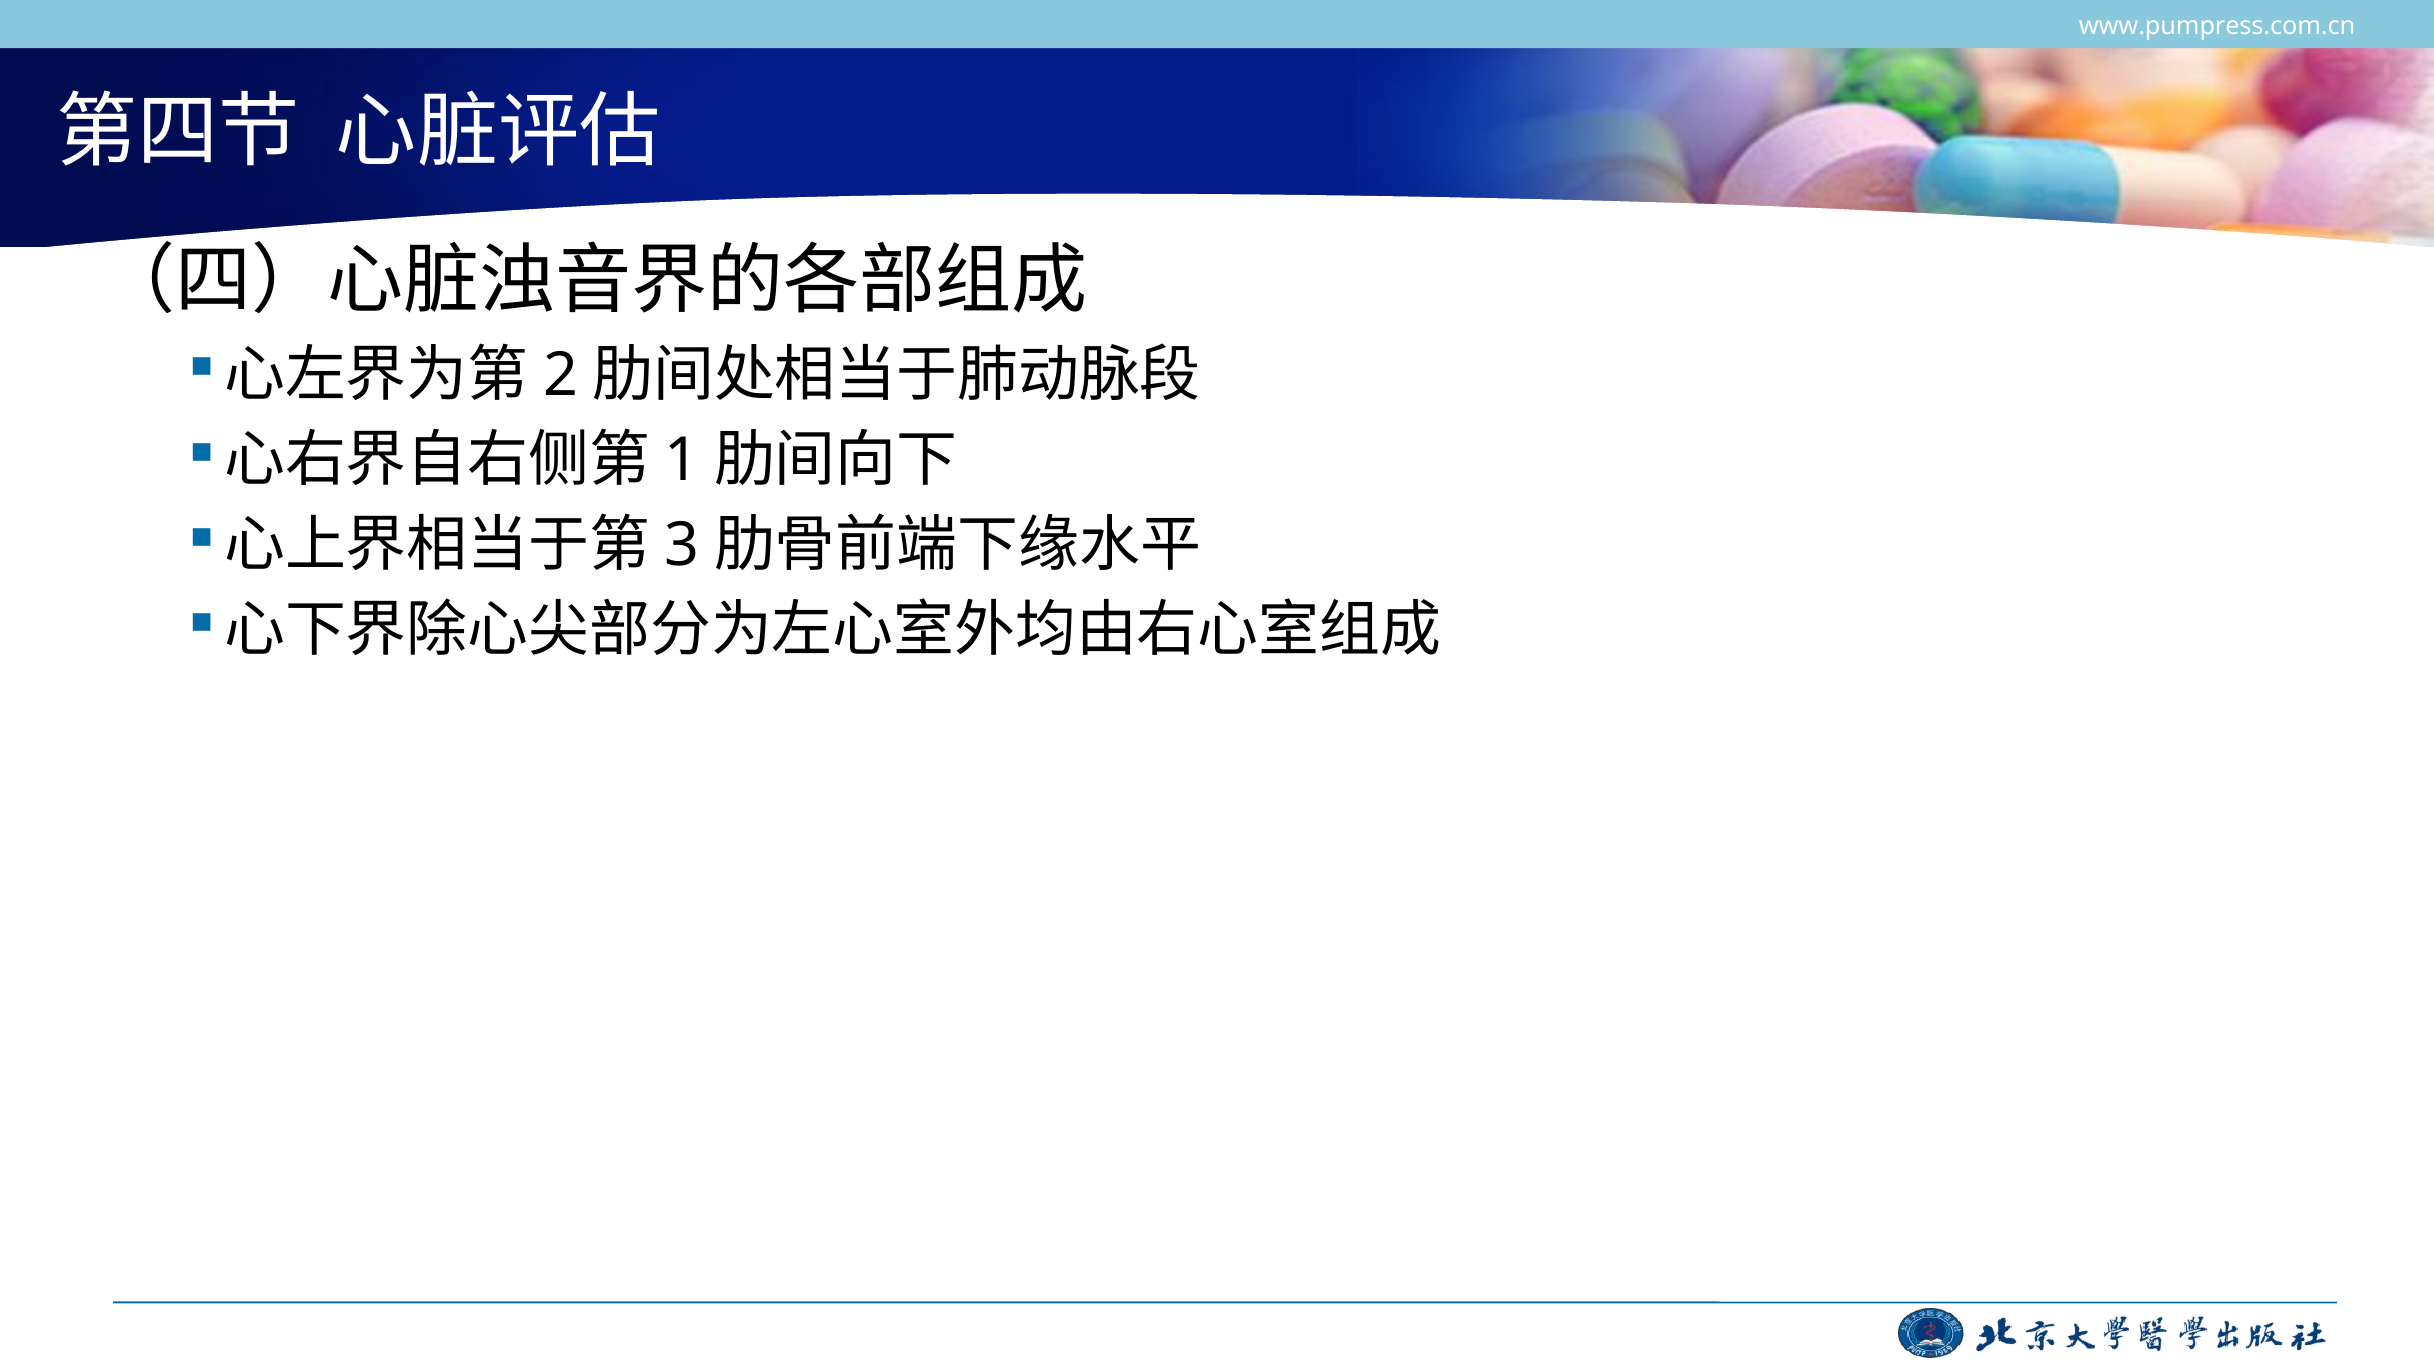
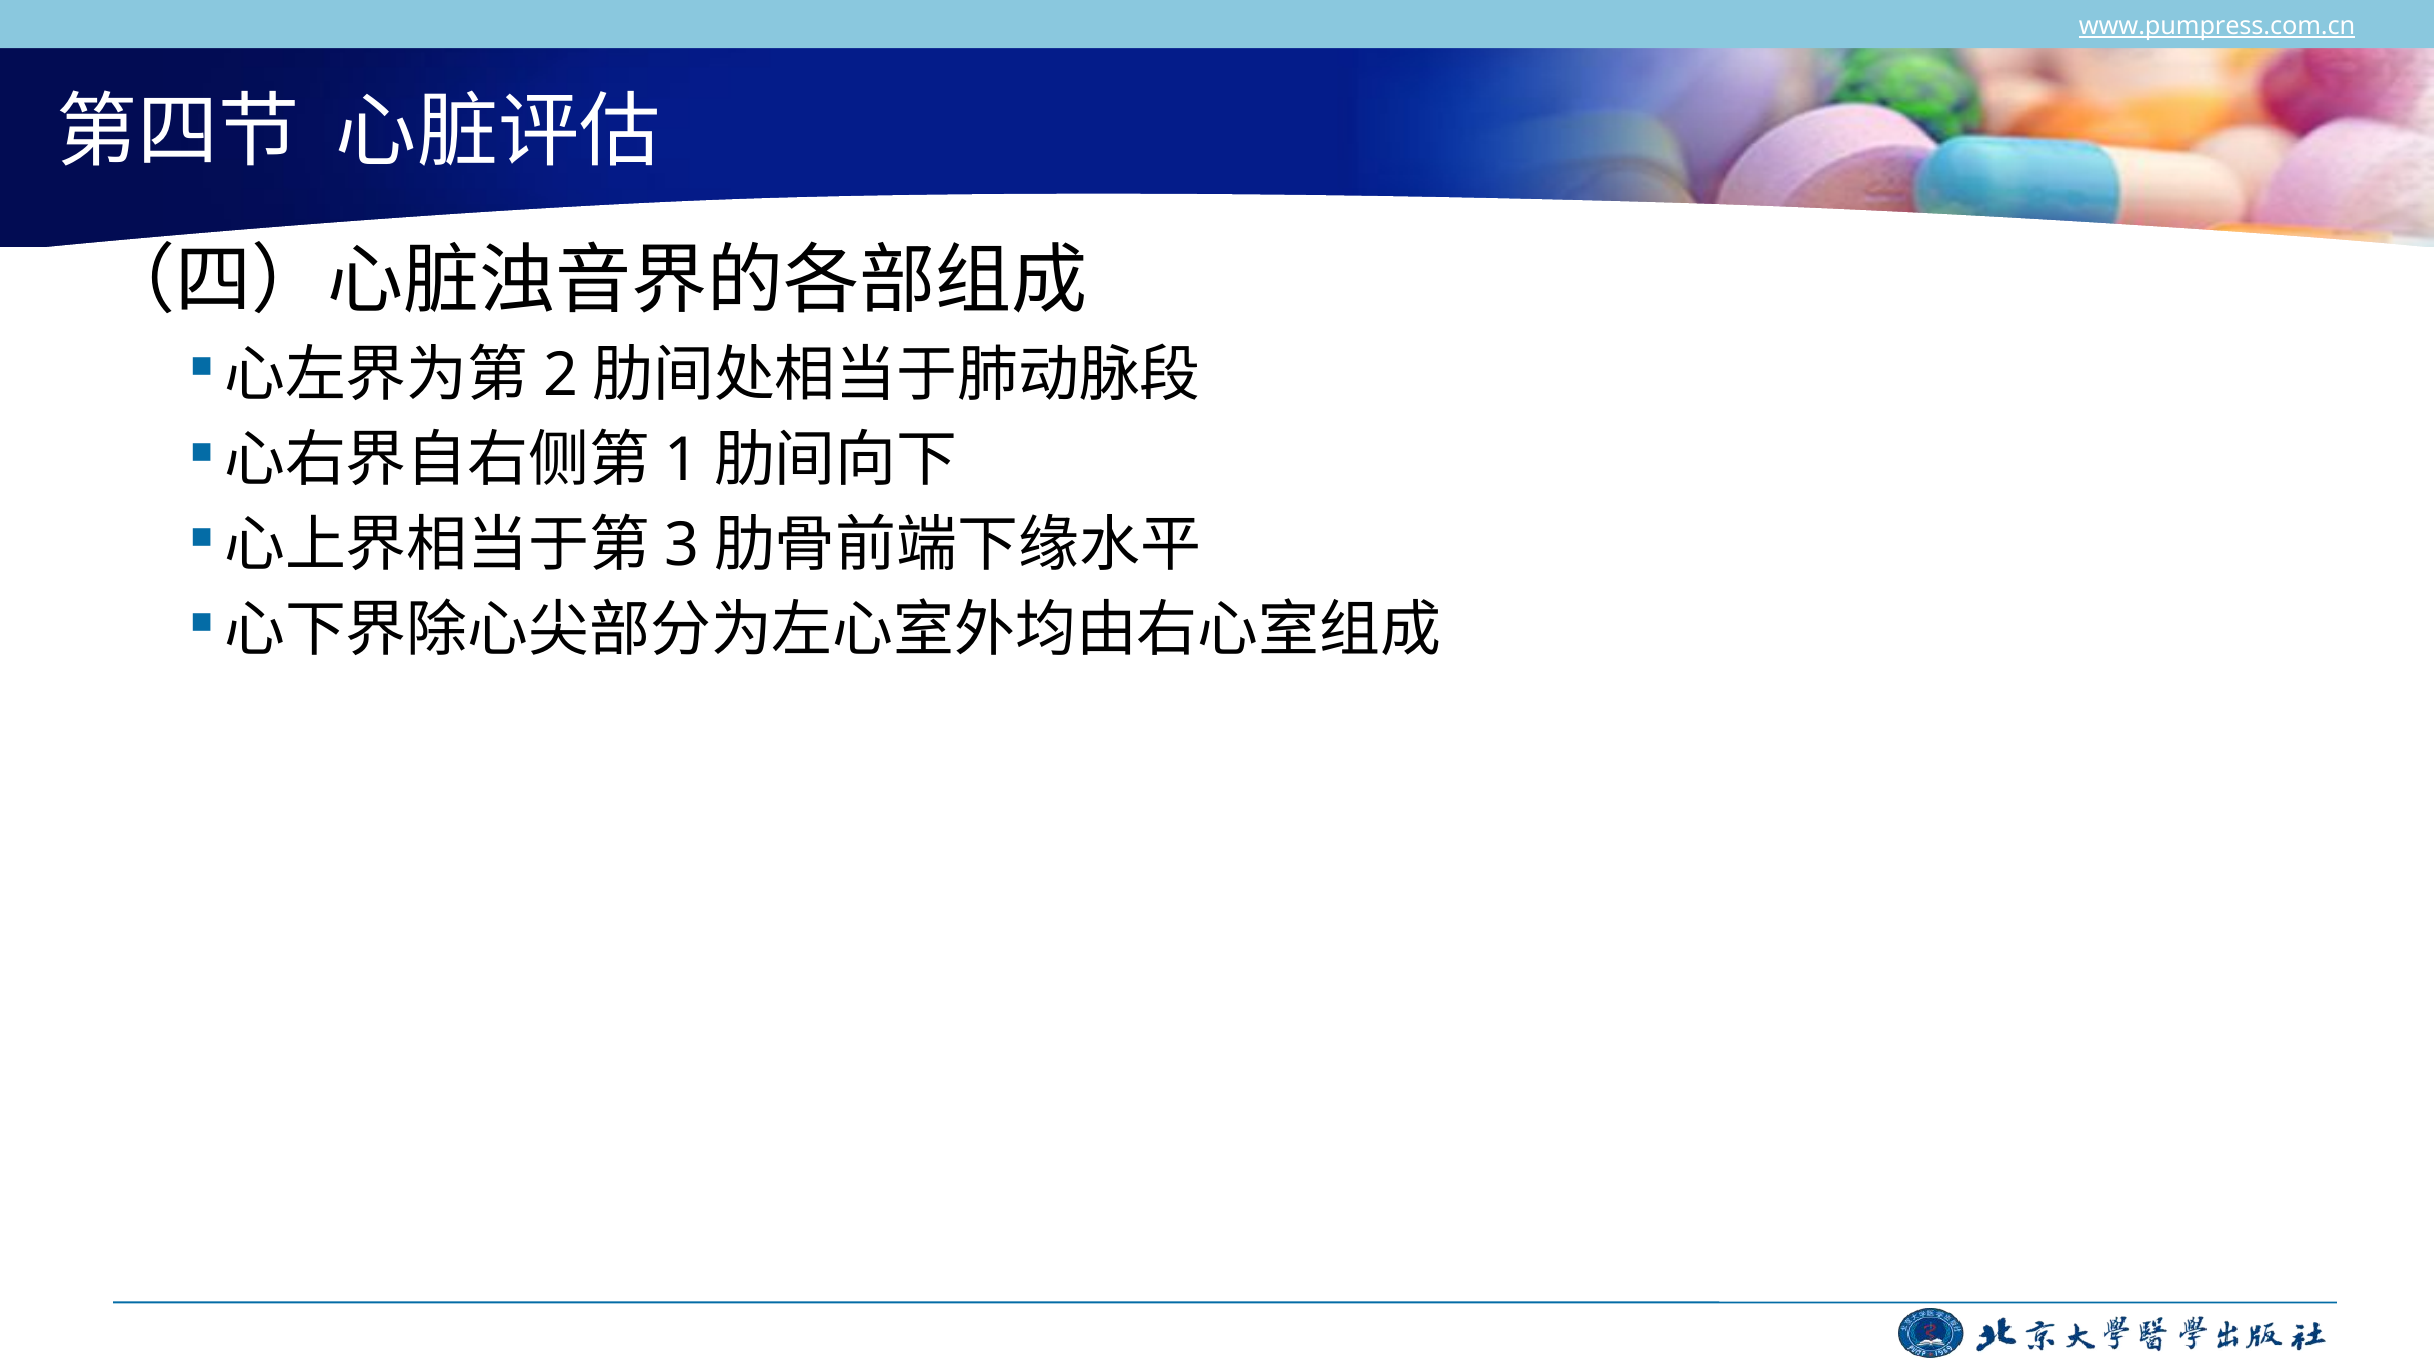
www.pumpress.com.cn underline: none -> present (2217, 26)
